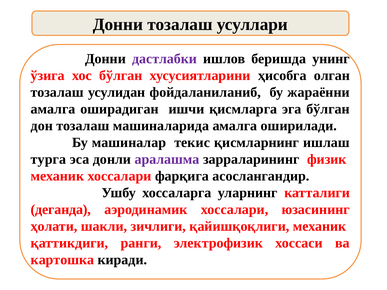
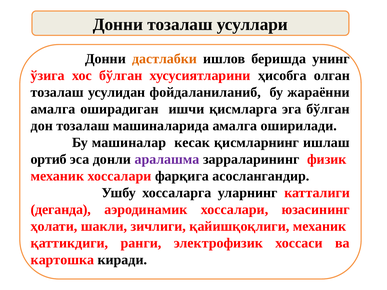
дастлабки colour: purple -> orange (165, 59)
текис: текис -> кесак (192, 143)
турга: турга -> ортиб (49, 159)
